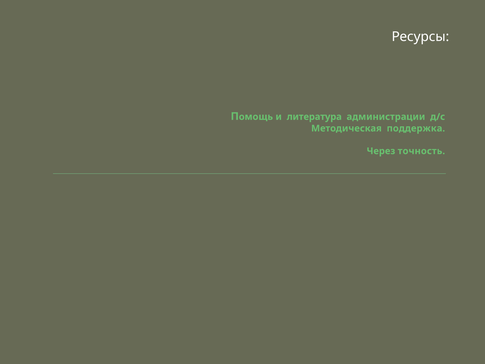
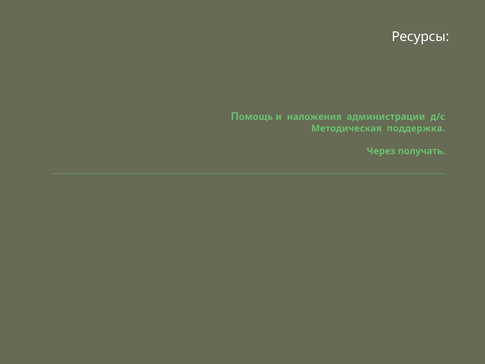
литература: литература -> наложения (314, 117)
точность: точность -> получать (421, 151)
